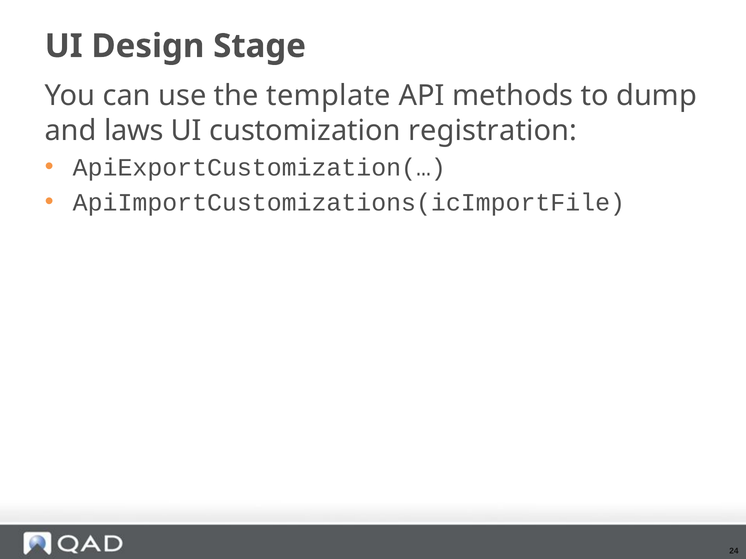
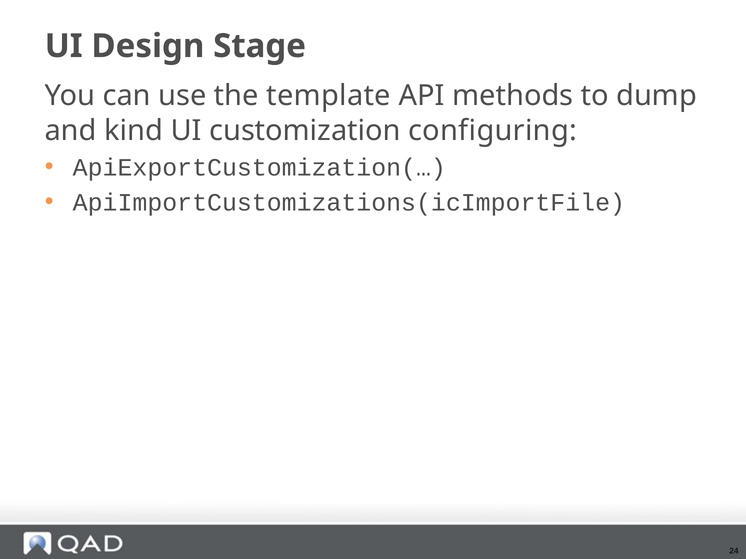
laws: laws -> kind (134, 131)
registration: registration -> configuring (493, 131)
